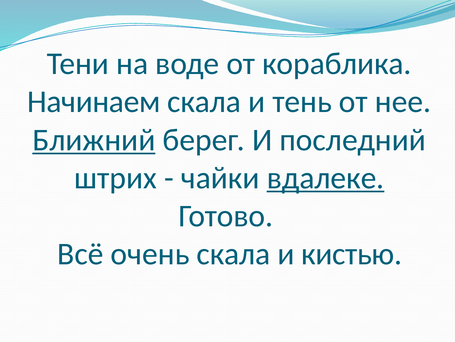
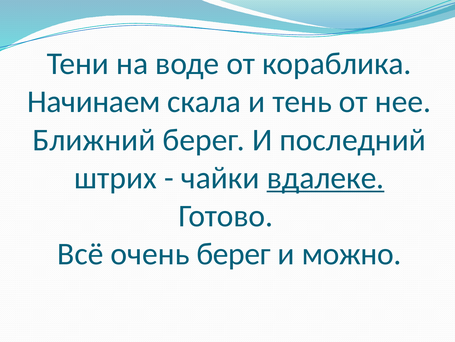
Ближний underline: present -> none (94, 140)
очень скала: скала -> берег (234, 253)
кистью: кистью -> можно (352, 253)
